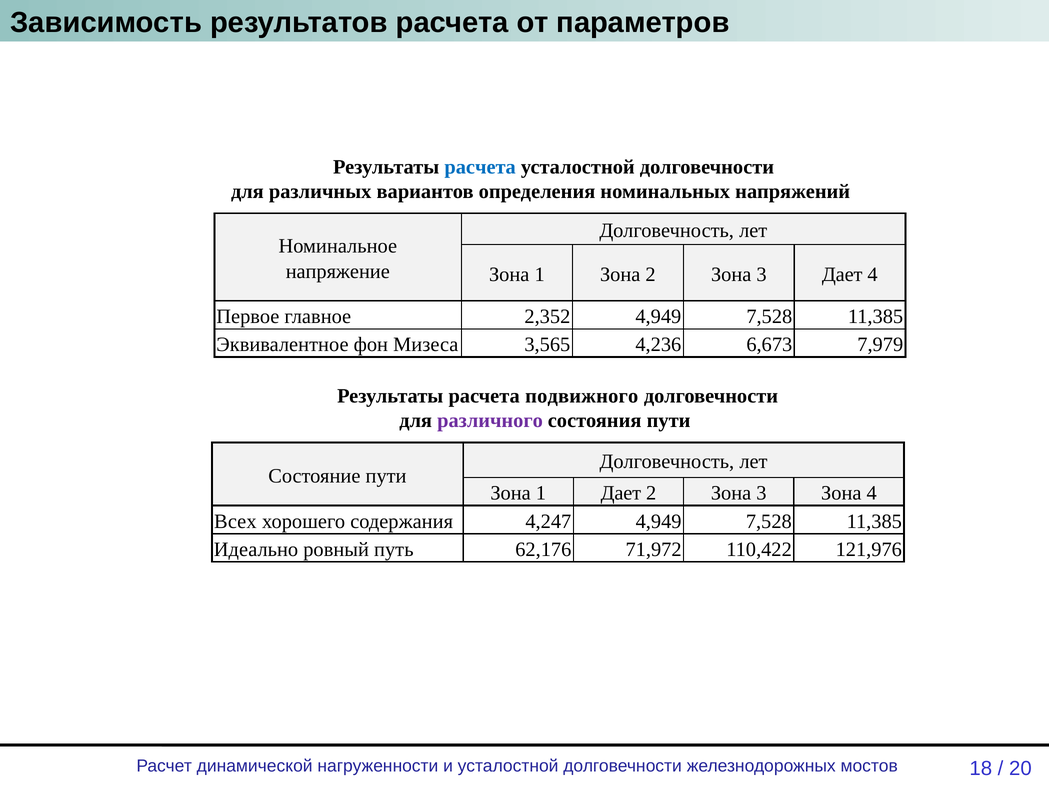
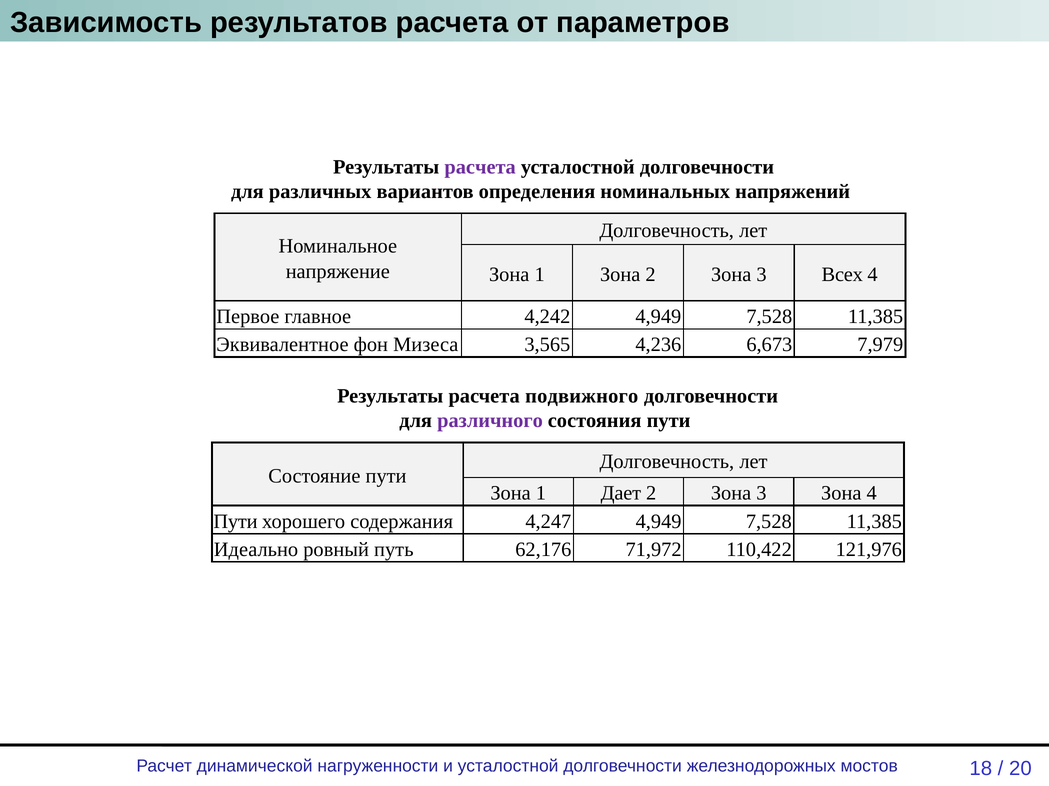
расчета colour: blue -> purple (480, 167)
3 Дает: Дает -> Всех (842, 275)
2,352: 2,352 -> 4,242 (547, 317)
Всех: Всех -> Пути (236, 522)
